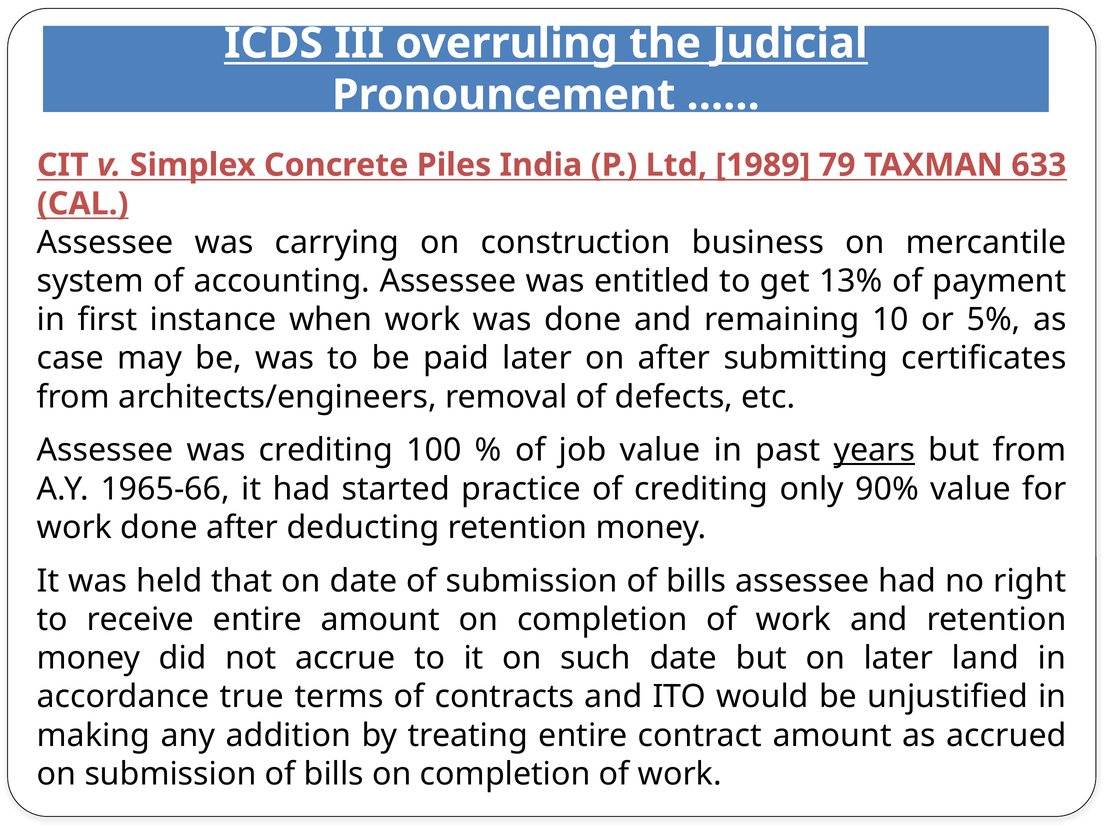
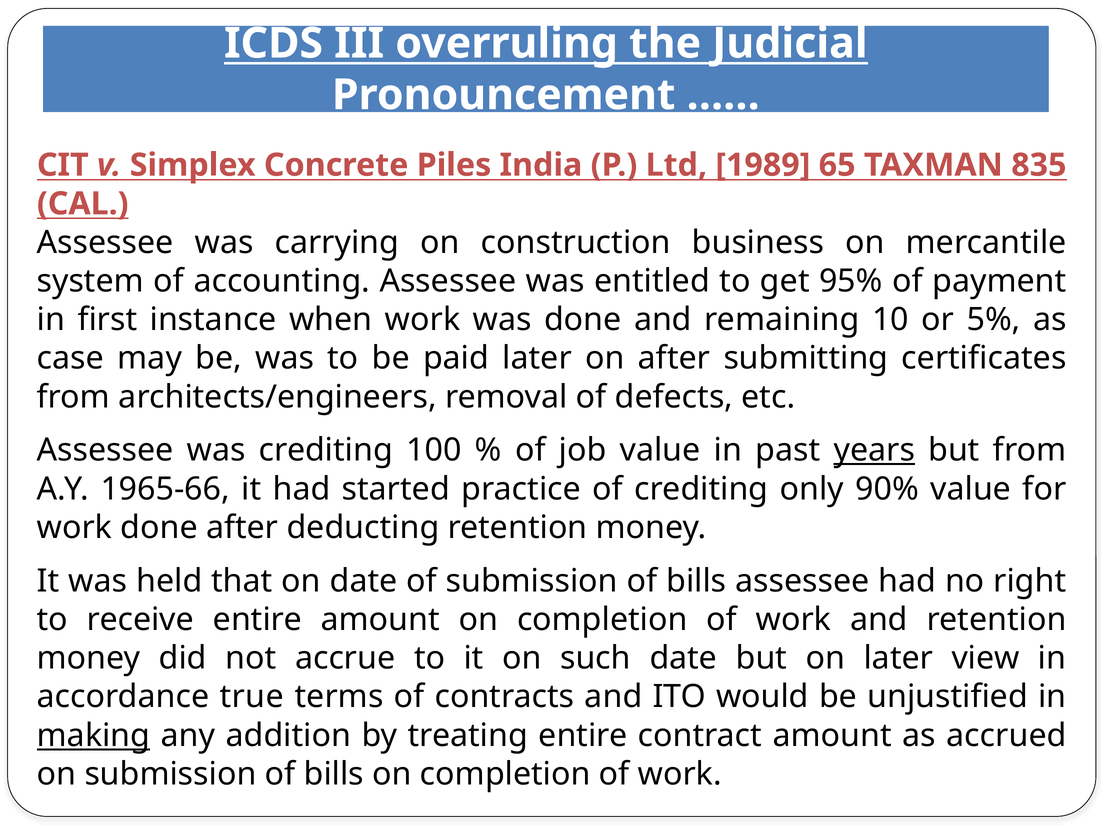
79: 79 -> 65 (837, 165)
633: 633 -> 835 (1039, 165)
13%: 13% -> 95% (851, 281)
land: land -> view (986, 658)
making underline: none -> present (94, 735)
